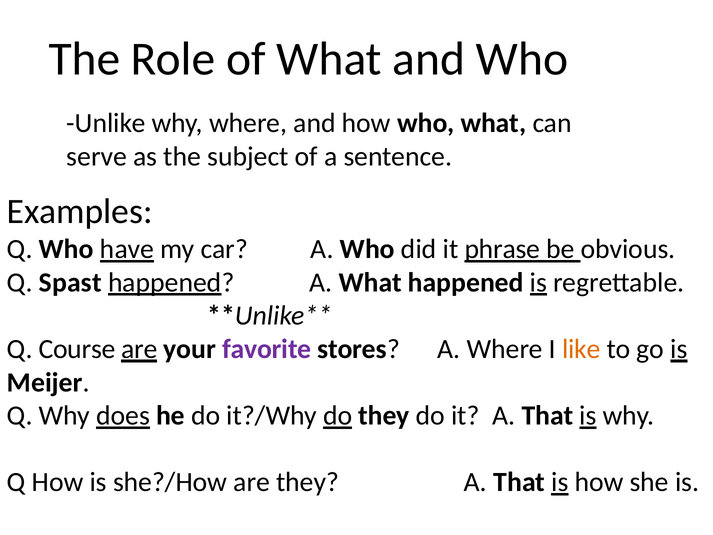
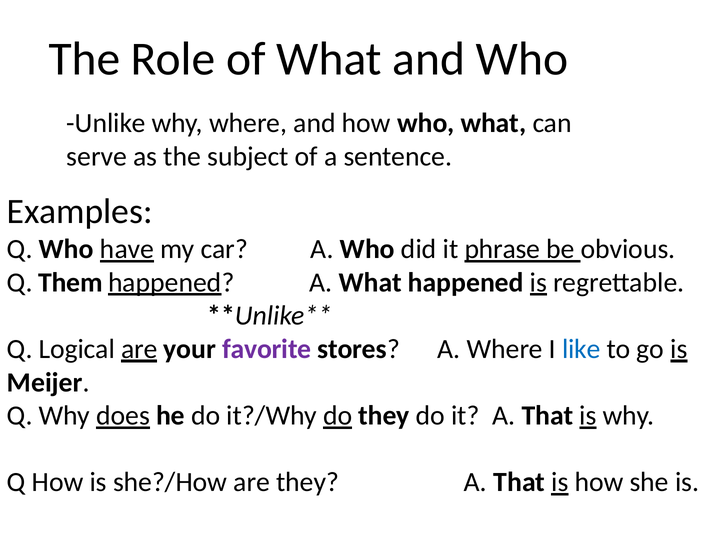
Spast: Spast -> Them (70, 282)
Course: Course -> Logical (77, 349)
like colour: orange -> blue (581, 349)
